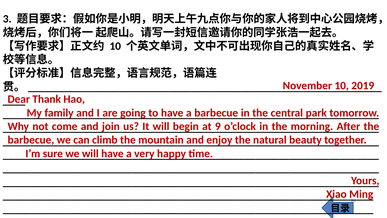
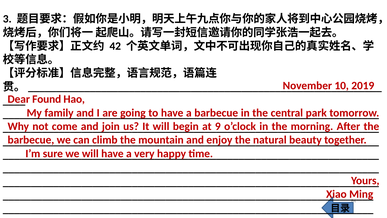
10: 10 -> 42 (115, 46)
Thank: Thank -> Found (47, 99)
